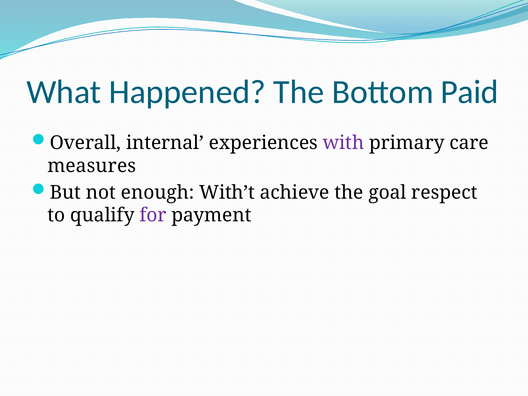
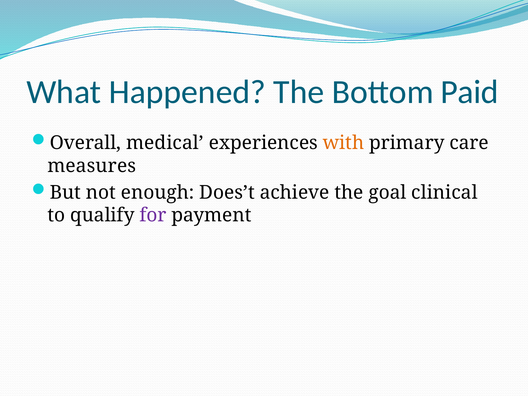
internal: internal -> medical (165, 143)
with colour: purple -> orange (343, 143)
With’t: With’t -> Does’t (227, 192)
respect: respect -> clinical (444, 192)
